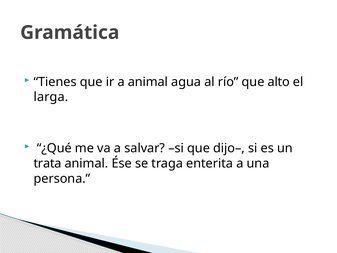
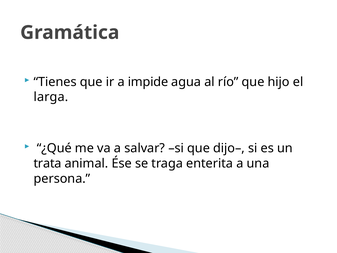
a animal: animal -> impide (148, 82)
alto: alto -> hijo (279, 82)
